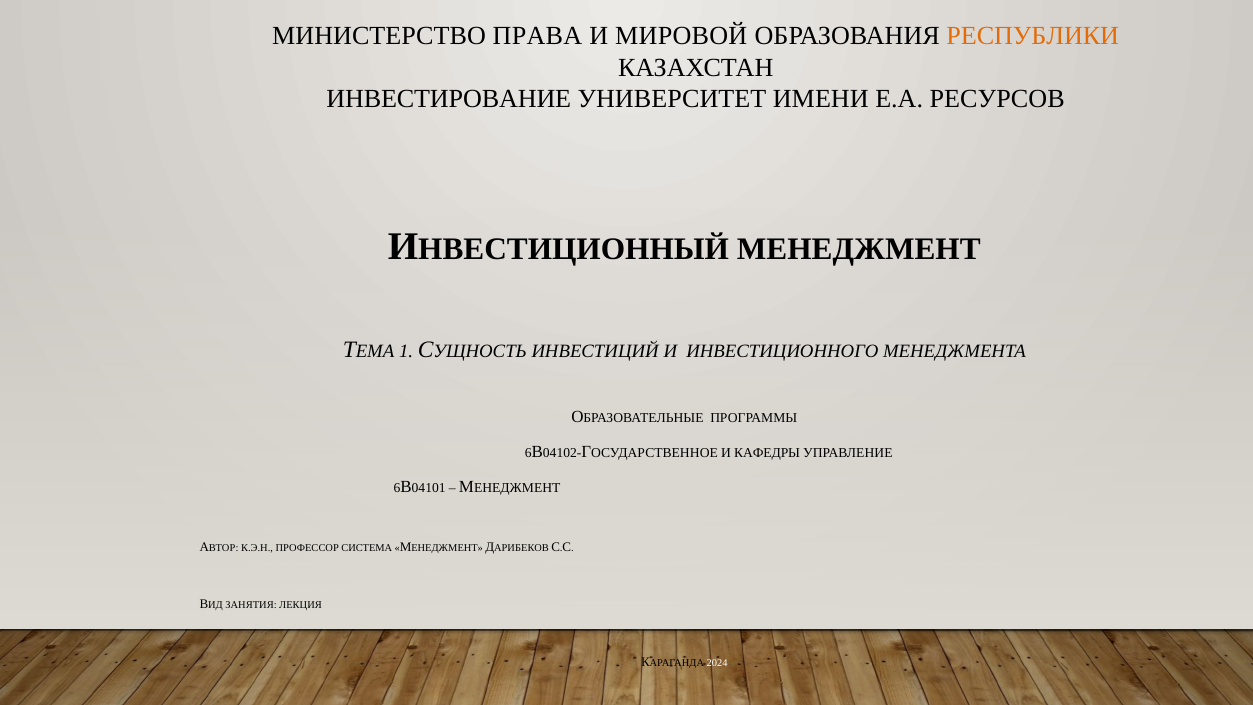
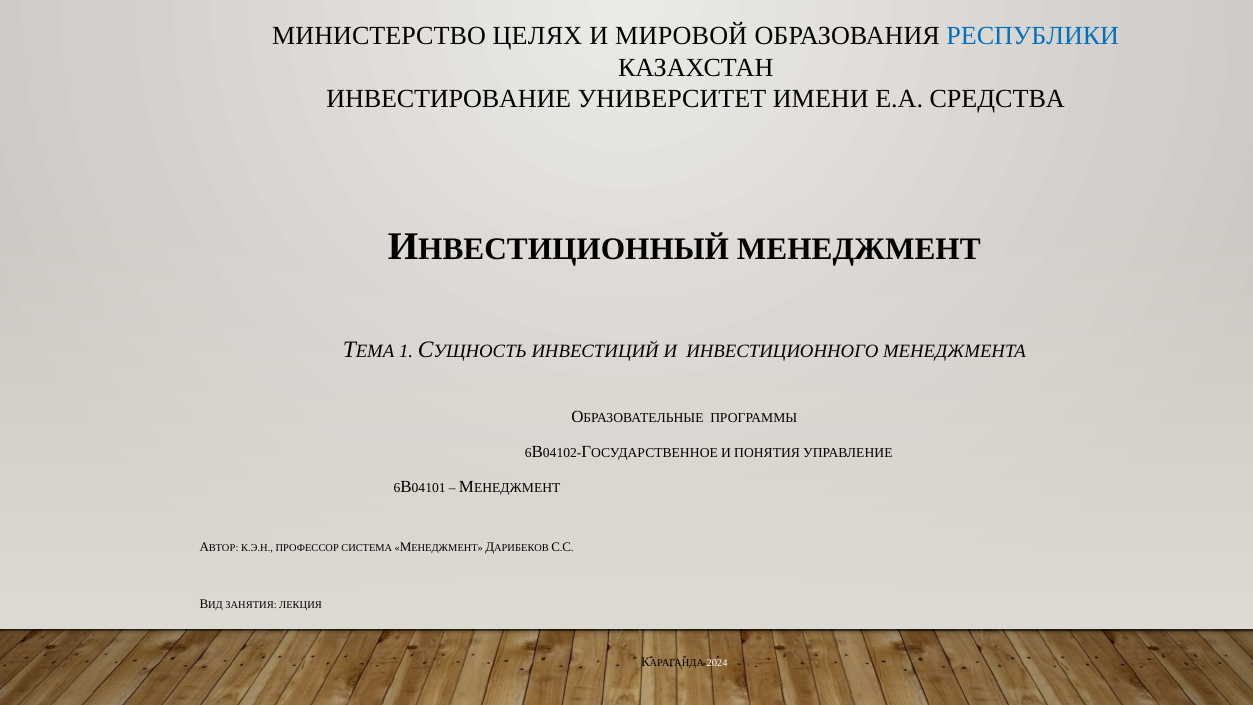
ПРАВА: ПРАВА -> ЦЕЛЯХ (537, 36)
РЕСПУБЛИКИ colour: orange -> blue (1033, 36)
РЕСУРСОВ: РЕСУРСОВ -> СРЕДСТВА (997, 99)
КАФЕДРЫ: КАФЕДРЫ -> ПОНЯТИЯ (767, 453)
